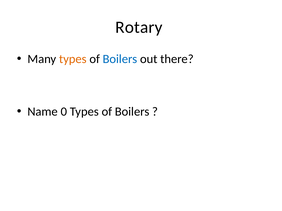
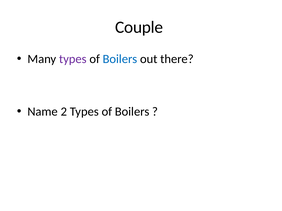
Rotary: Rotary -> Couple (139, 27)
types colour: orange -> purple (73, 59)
0: 0 -> 2 (64, 112)
